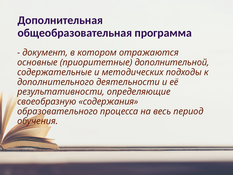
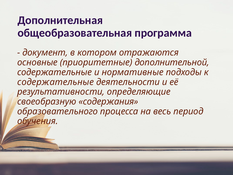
методических: методических -> нормативные (133, 72)
дополнительного: дополнительного -> содержательные (56, 82)
